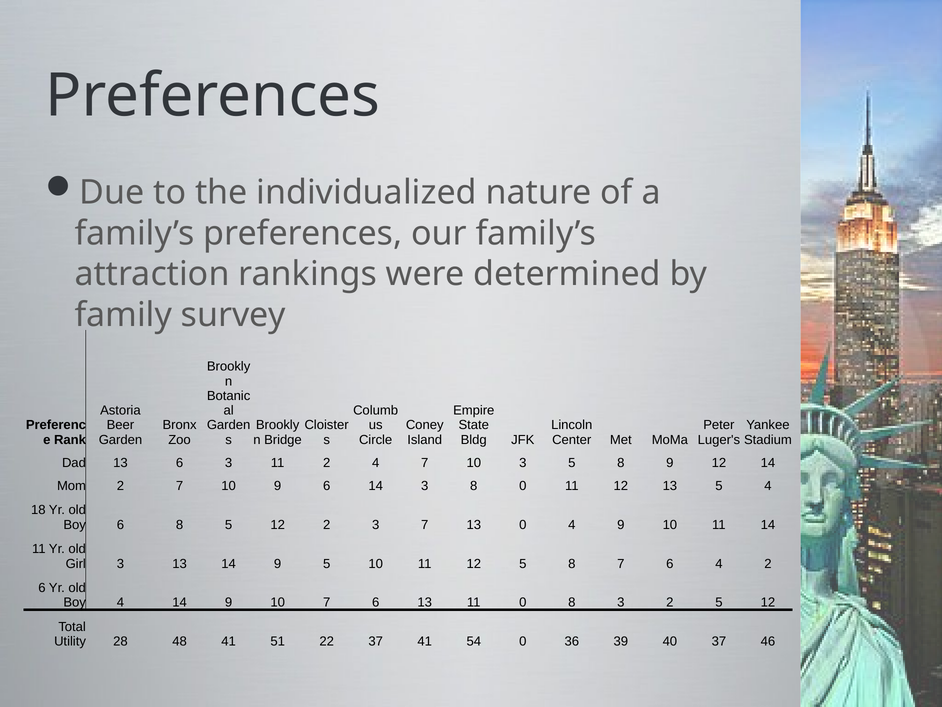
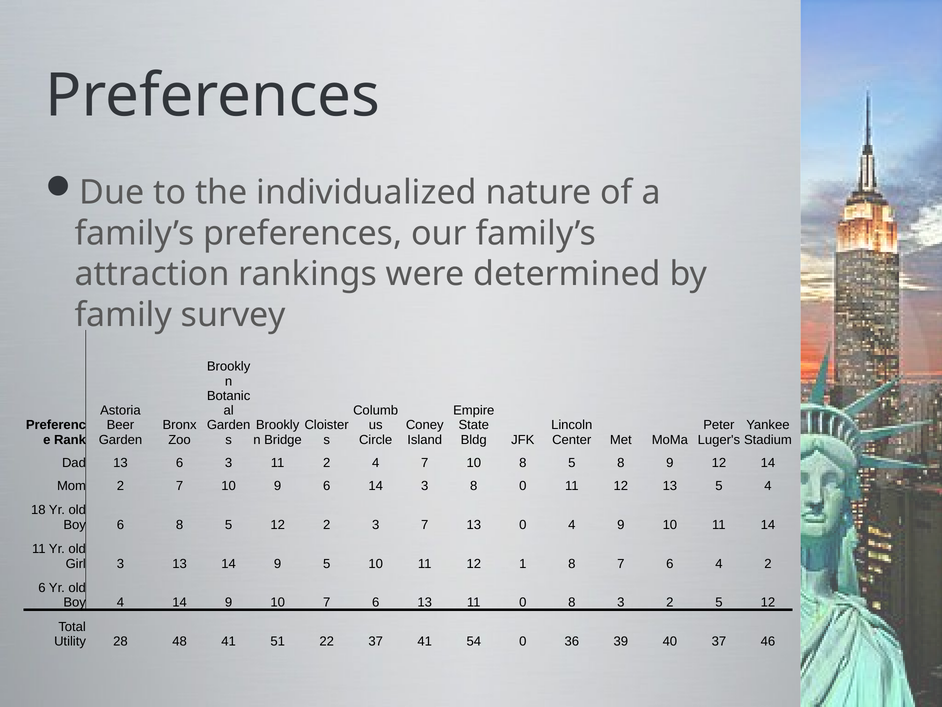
10 3: 3 -> 8 (523, 462)
12 5: 5 -> 1 (523, 563)
